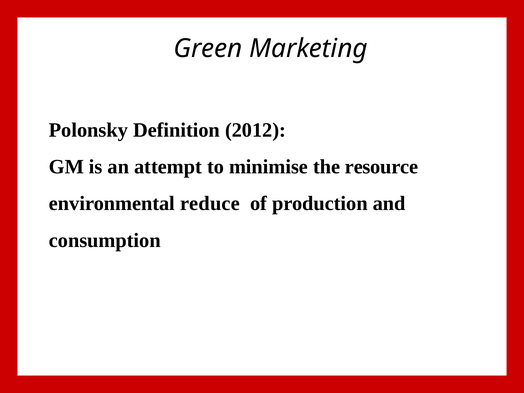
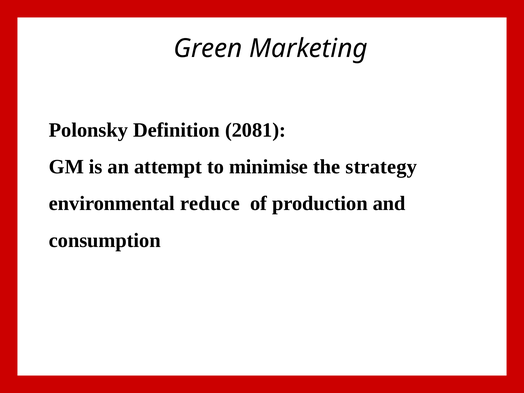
2012: 2012 -> 2081 (256, 130)
resource: resource -> strategy (381, 167)
